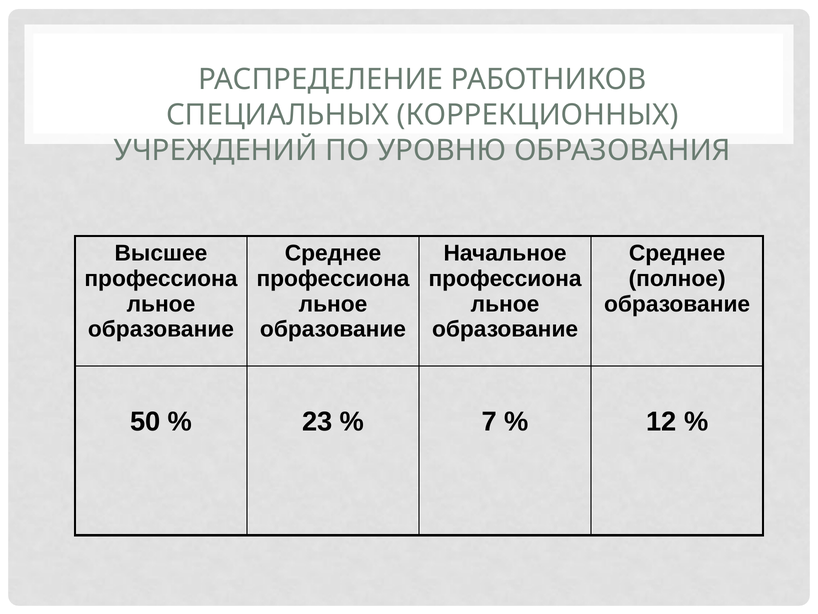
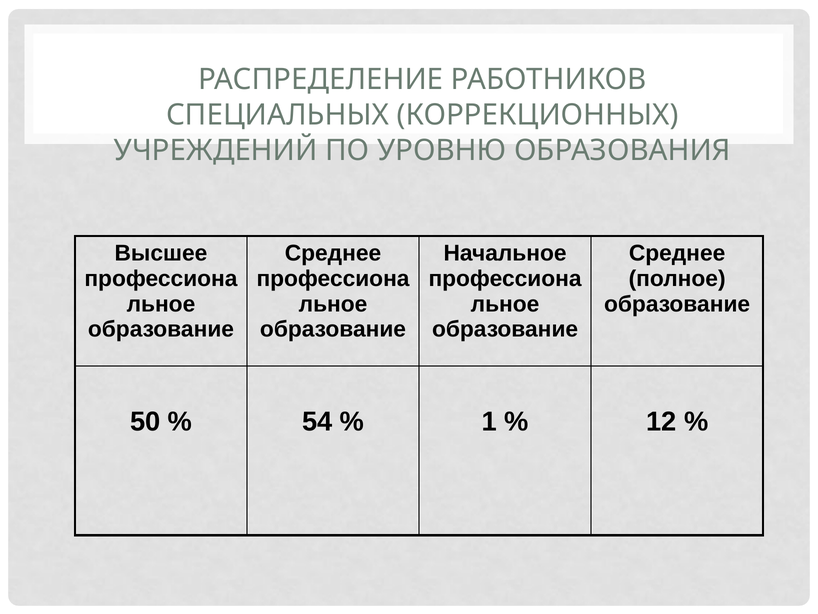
23: 23 -> 54 (317, 421)
7: 7 -> 1 (489, 421)
